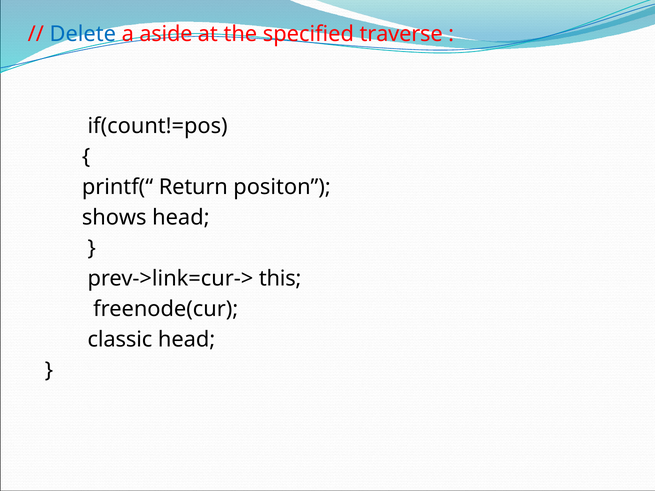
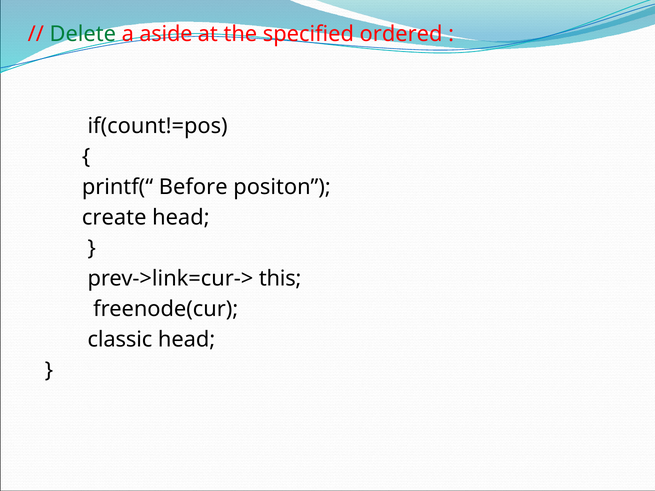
Delete colour: blue -> green (83, 34)
traverse: traverse -> ordered (401, 34)
Return: Return -> Before (193, 187)
shows: shows -> create (114, 218)
